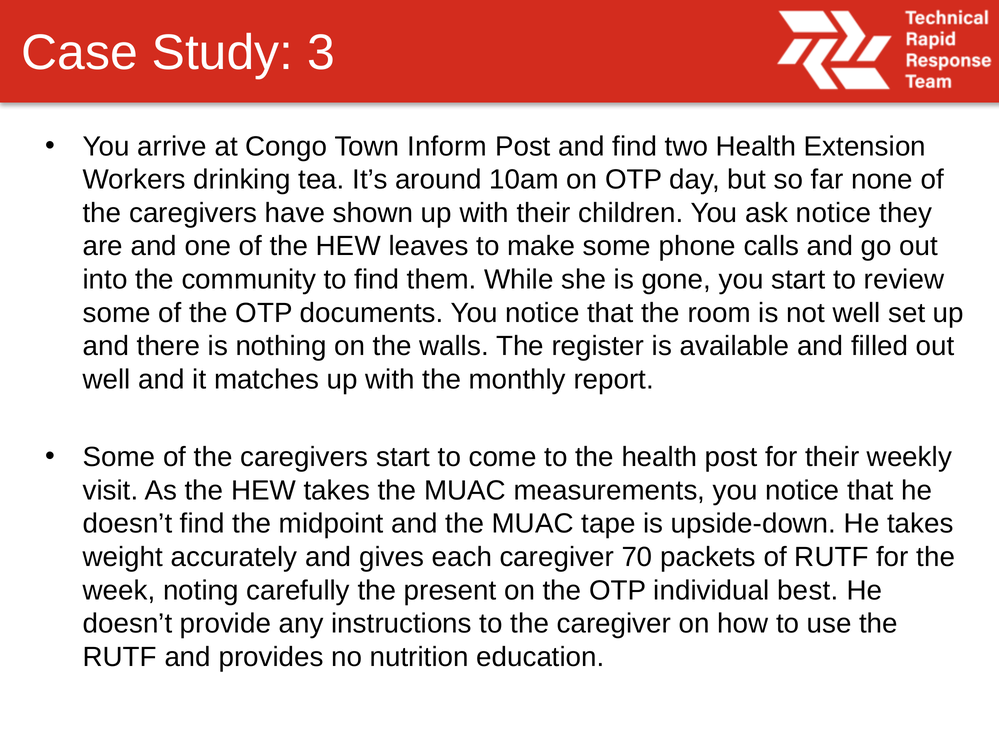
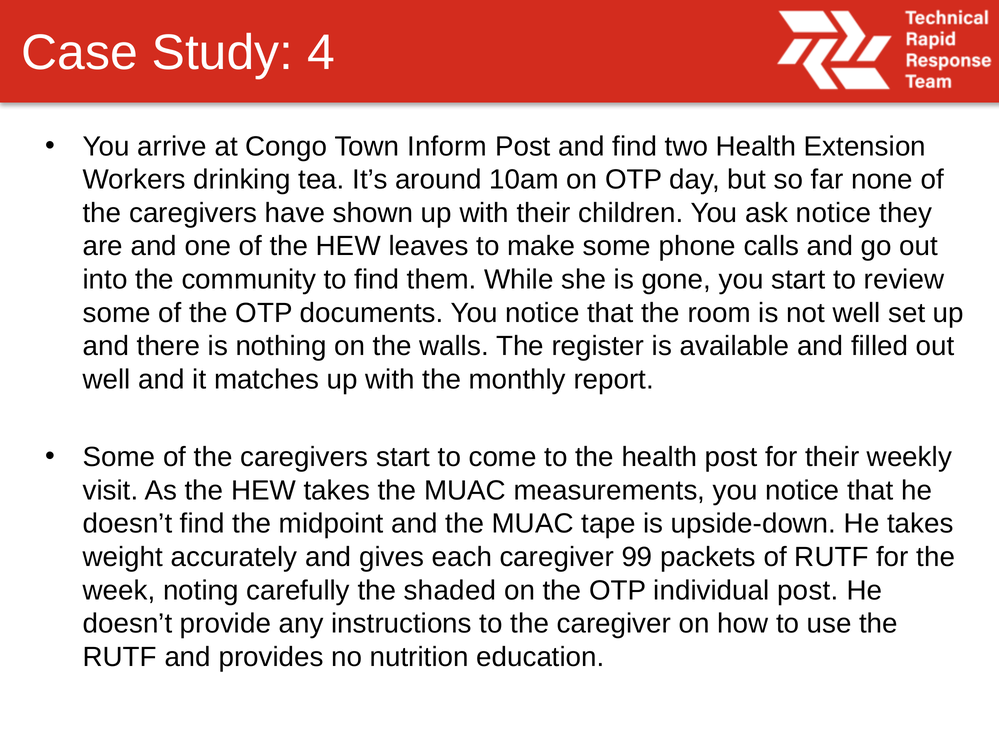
3: 3 -> 4 (321, 53)
70: 70 -> 99 (637, 557)
present: present -> shaded (450, 591)
individual best: best -> post (808, 591)
